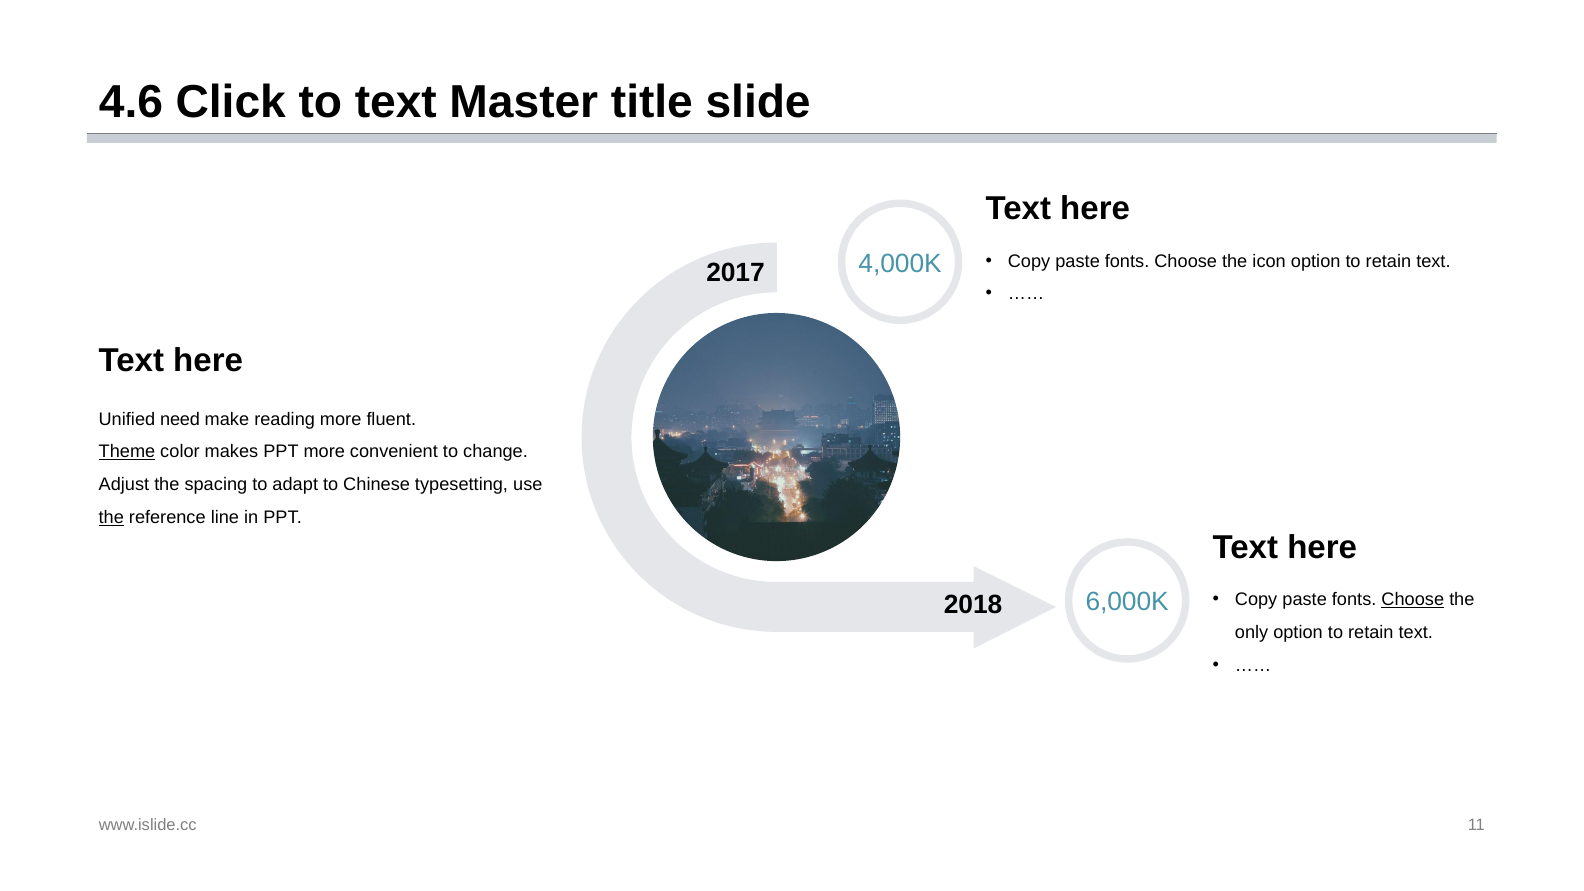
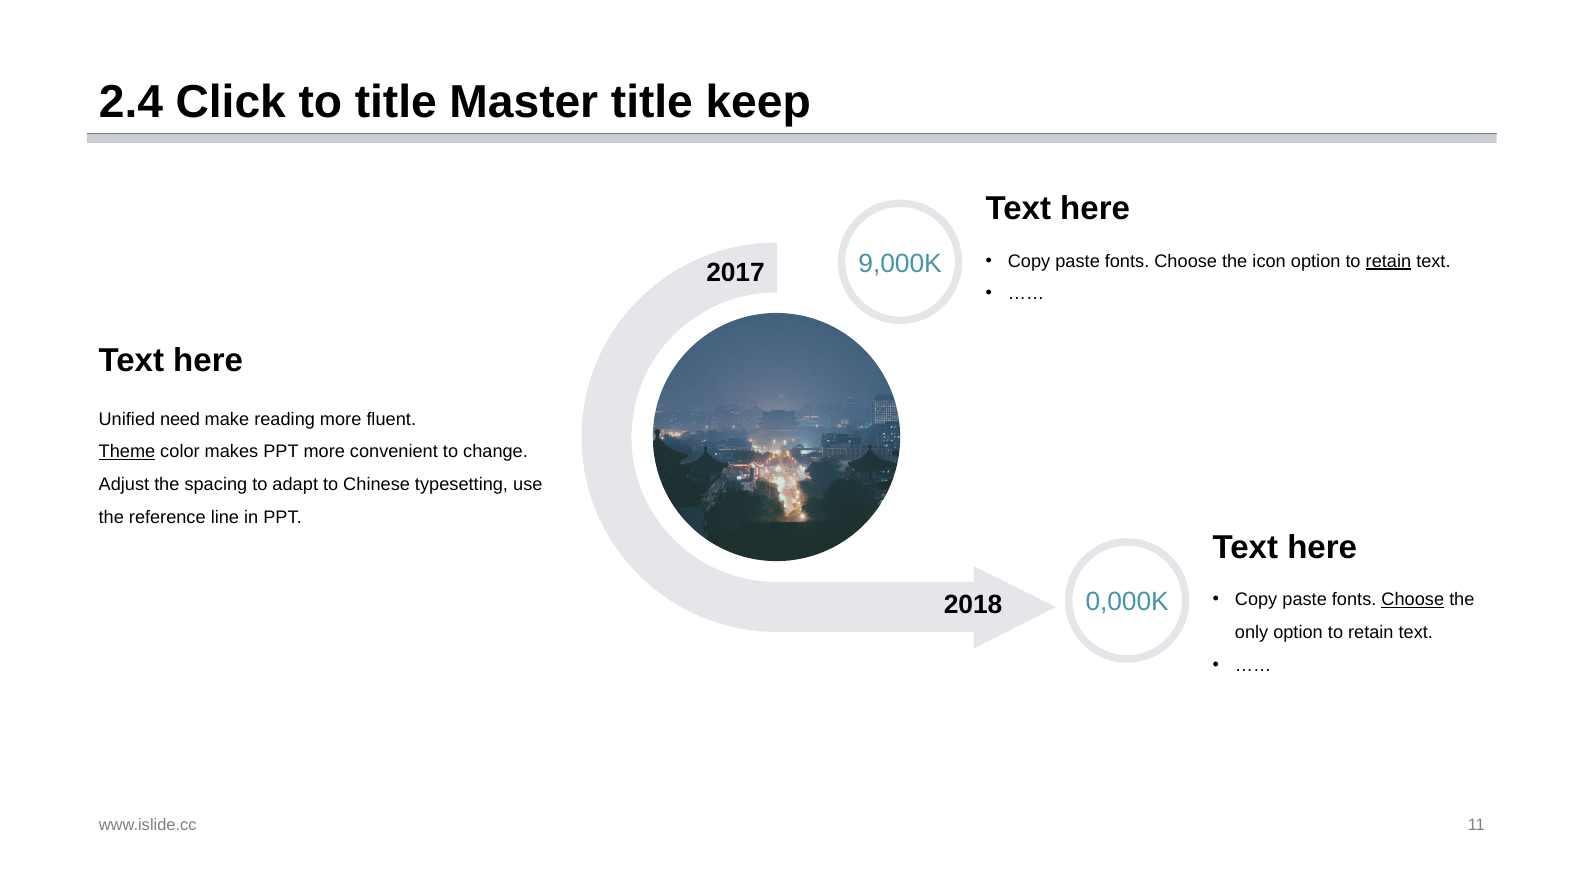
4.6: 4.6 -> 2.4 (131, 102)
to text: text -> title (396, 102)
slide: slide -> keep (758, 102)
4,000K: 4,000K -> 9,000K (900, 264)
retain underline: none -> present (1388, 261)
the underline: present -> none (111, 517)
6,000K: 6,000K -> 0,000K (1127, 602)
